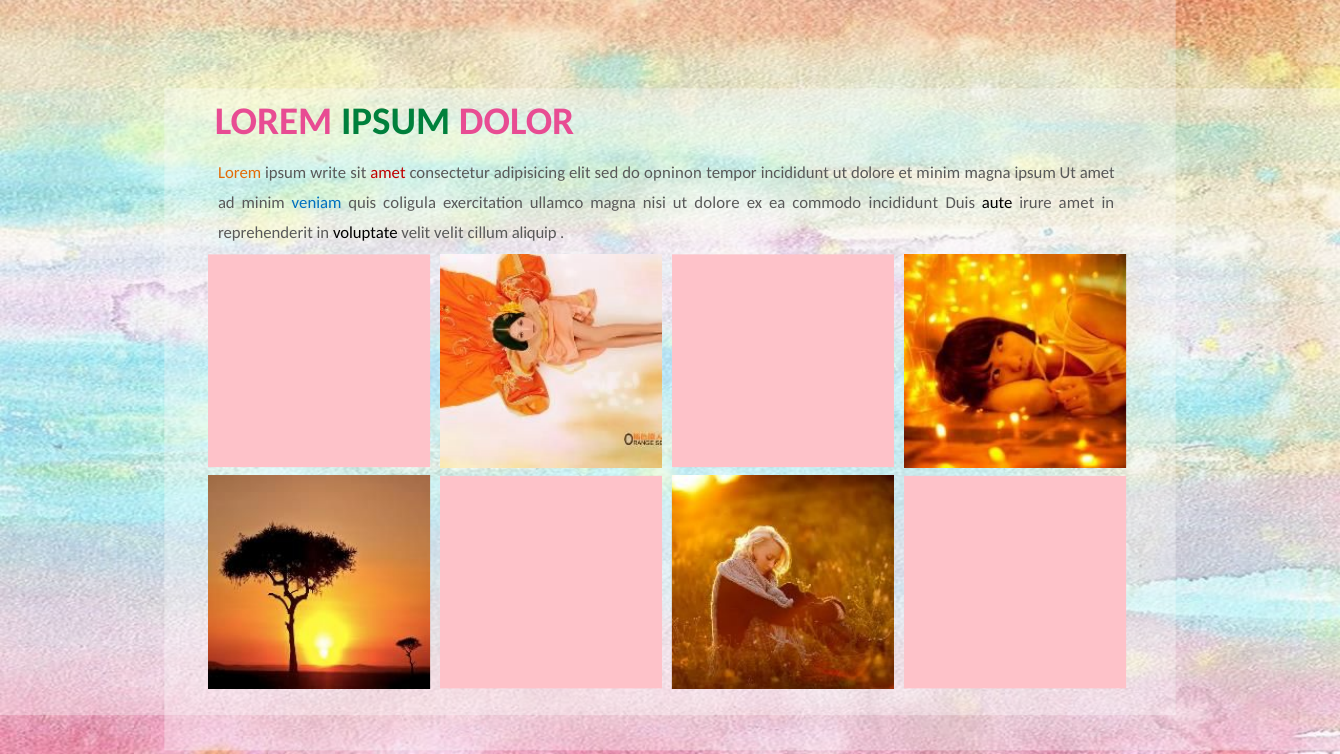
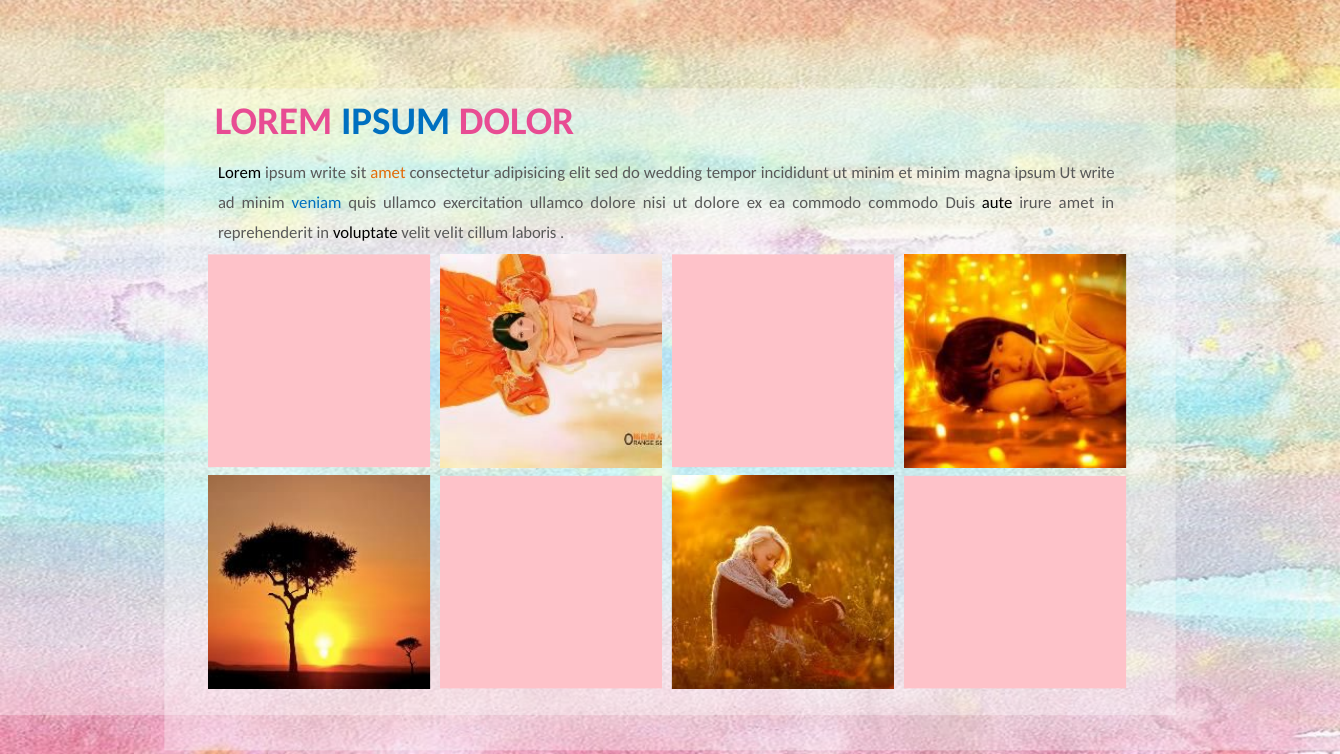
IPSUM colour: green -> blue (396, 121)
Lorem colour: orange -> black (240, 173)
amet colour: red -> orange (388, 173)
opninon: opninon -> wedding (673, 173)
incididunt ut dolore: dolore -> minim (873, 173)
Ut amet: amet -> write (1097, 173)
quis coligula: coligula -> ullamco (410, 203)
ullamco magna: magna -> dolore (613, 203)
commodo incididunt: incididunt -> commodo (903, 203)
aliquip: aliquip -> laboris (534, 233)
